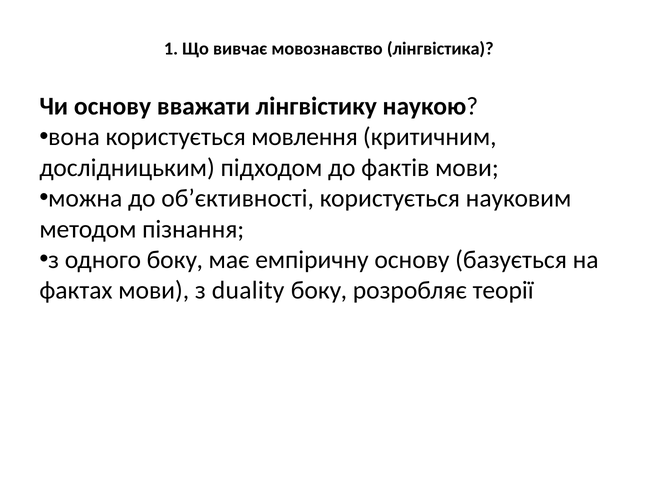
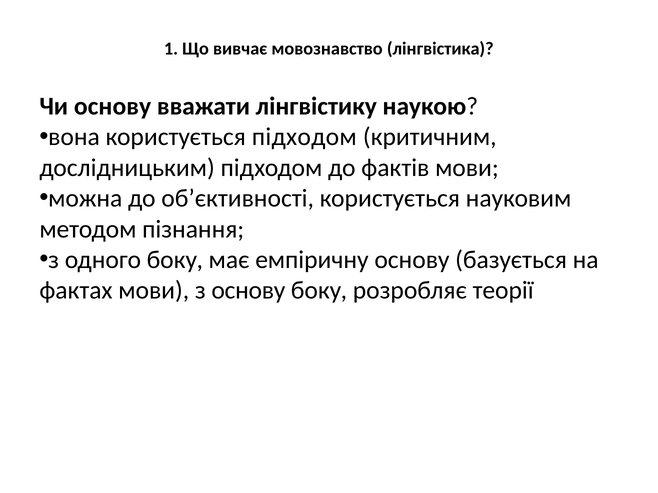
користується мовлення: мовлення -> підходом (304, 137)
з duality: duality -> основу (248, 291)
